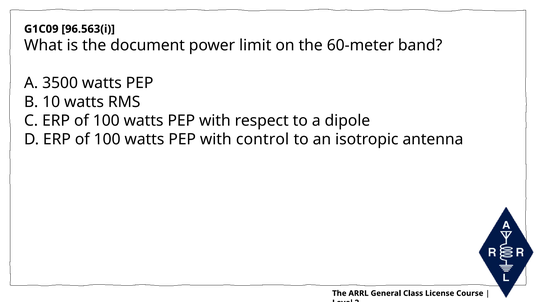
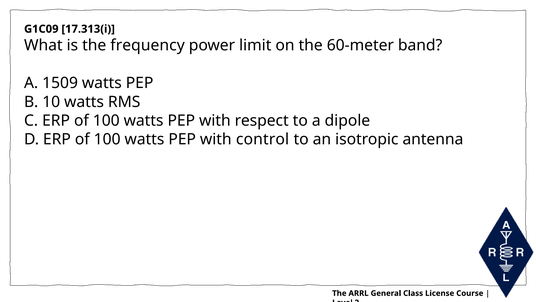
96.563(i: 96.563(i -> 17.313(i (88, 29)
document: document -> frequency (148, 45)
3500: 3500 -> 1509 (60, 83)
